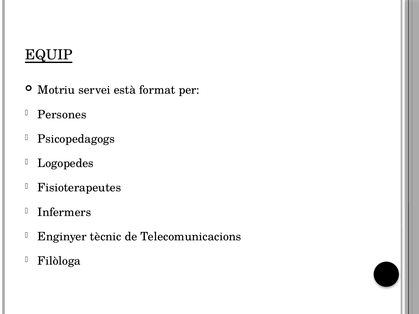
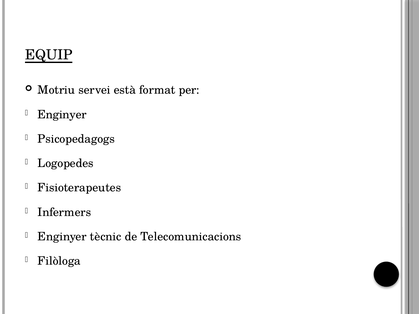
Persones: Persones -> Enginyer (62, 115)
